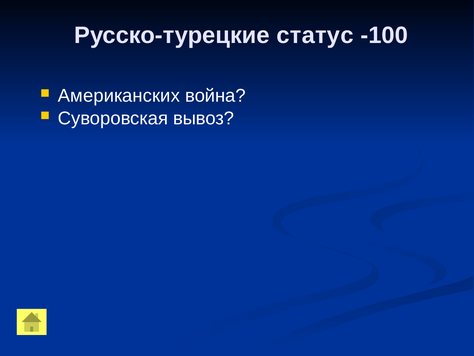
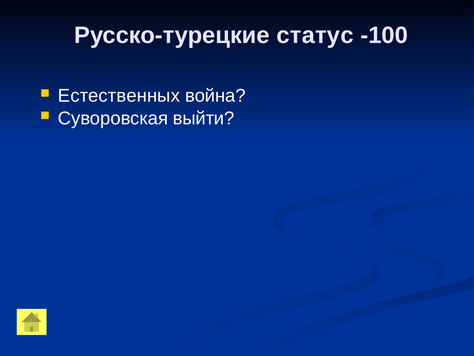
Американских: Американских -> Естественных (119, 96)
вывоз: вывоз -> выйти (204, 118)
